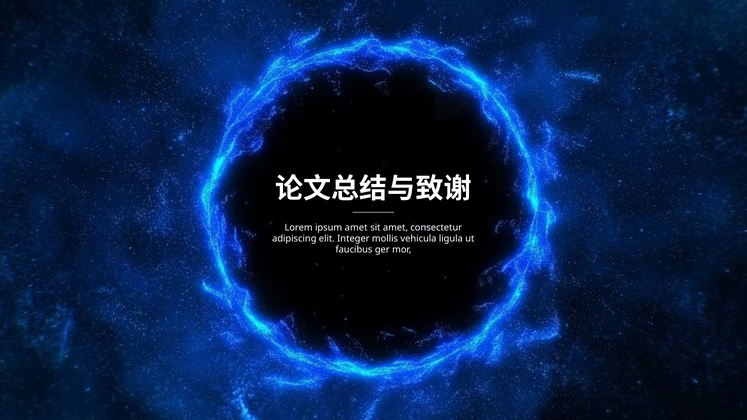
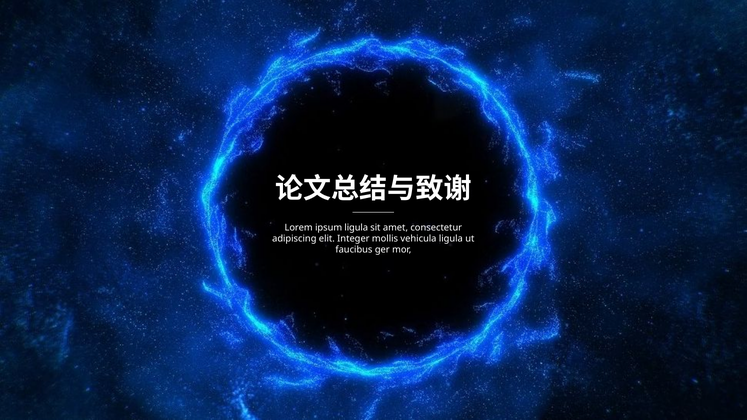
ipsum amet: amet -> ligula (356, 228)
